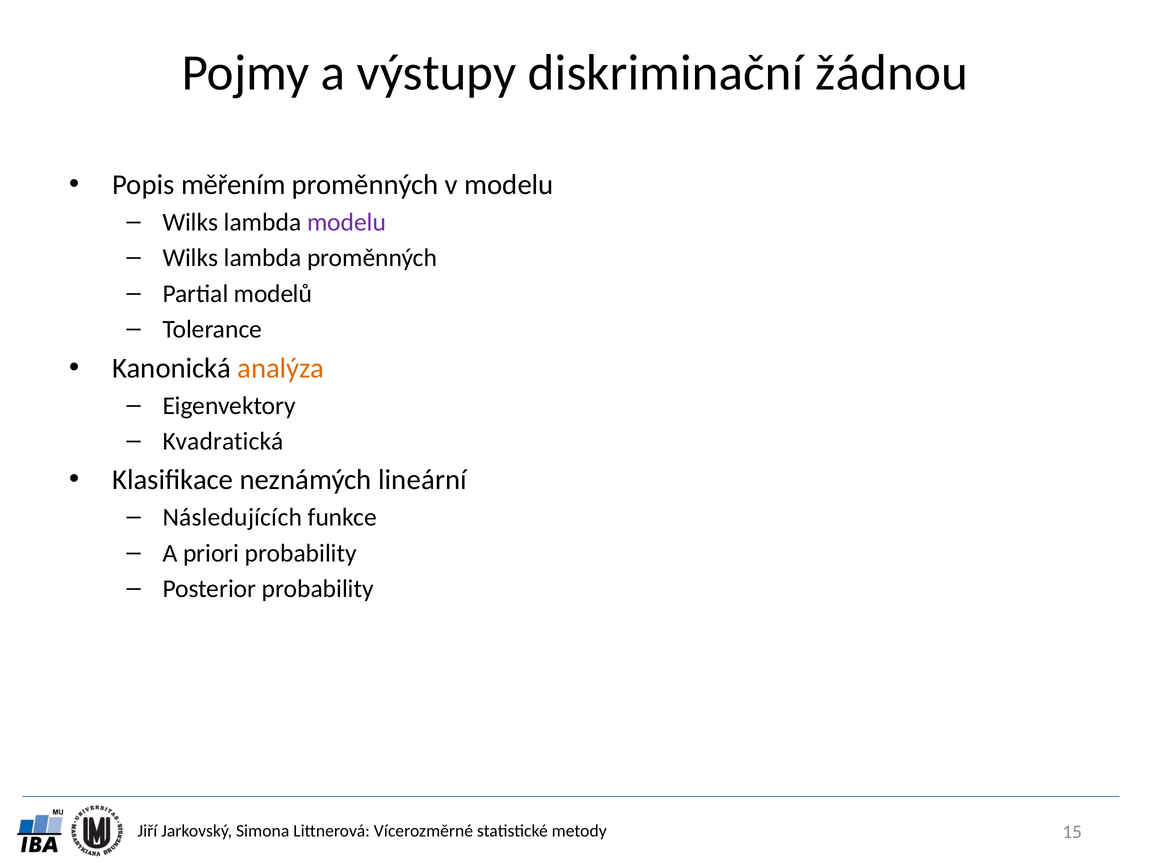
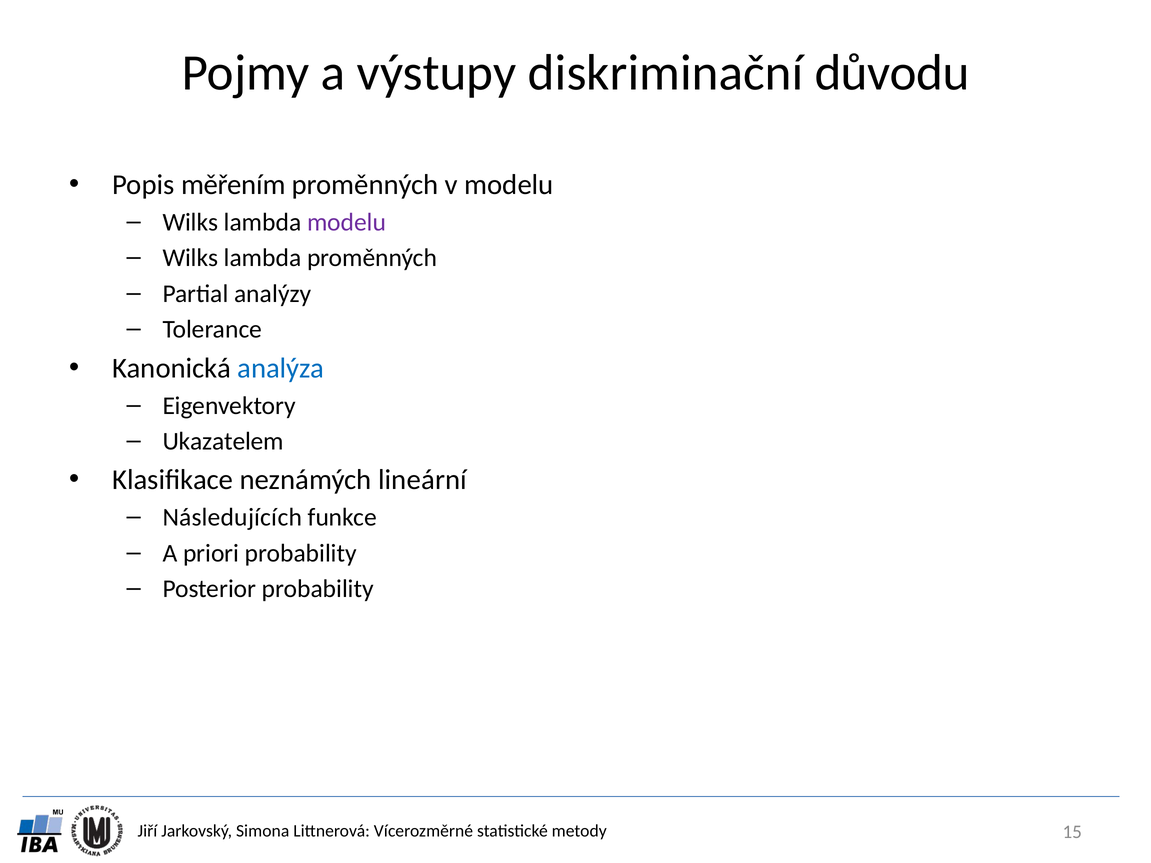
žádnou: žádnou -> důvodu (892, 73)
modelů: modelů -> analýzy (273, 294)
analýza colour: orange -> blue (281, 368)
Kvadratická: Kvadratická -> Ukazatelem (223, 441)
